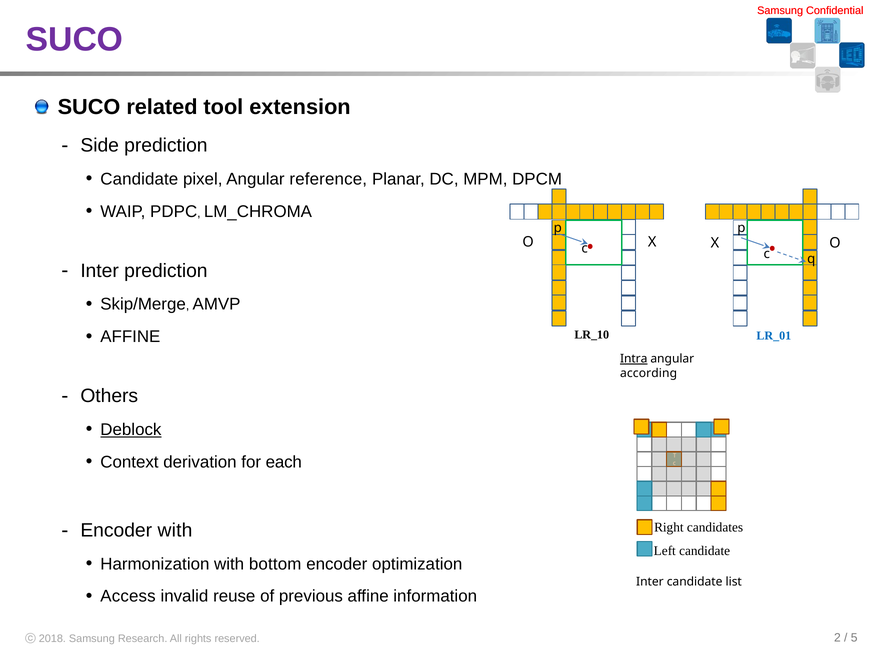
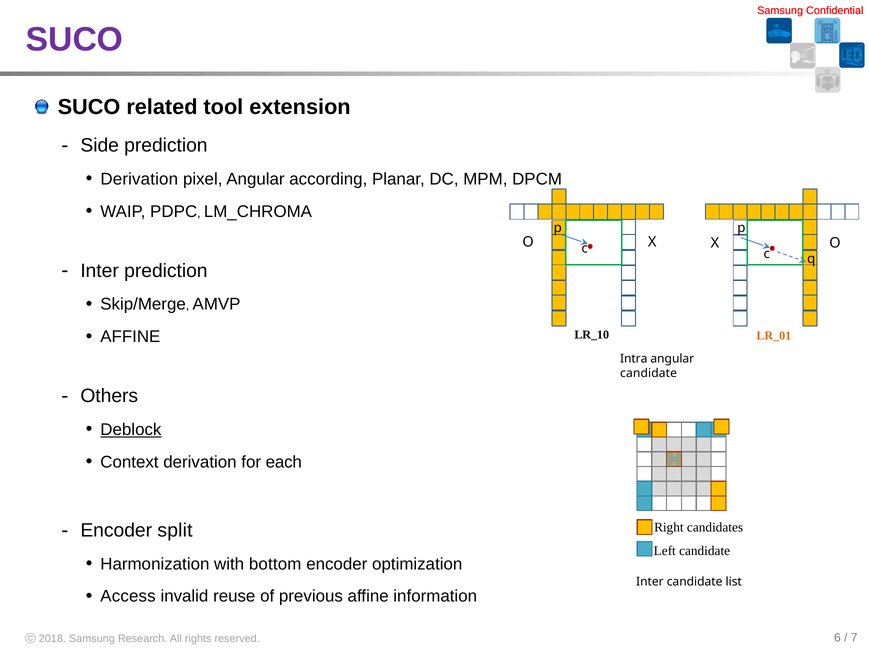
Candidate: Candidate -> Derivation (139, 179)
reference: reference -> according (328, 179)
LR_01 colour: blue -> orange (774, 335)
Intra underline: present -> none (634, 359)
according: according -> candidate (649, 373)
Encoder with: with -> split (175, 530)
2: 2 -> 6 (837, 638)
5: 5 -> 7 (854, 638)
